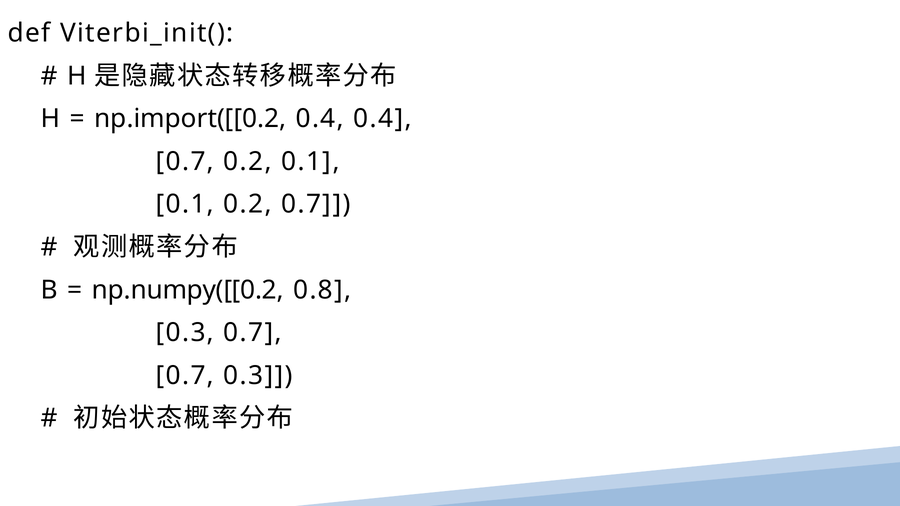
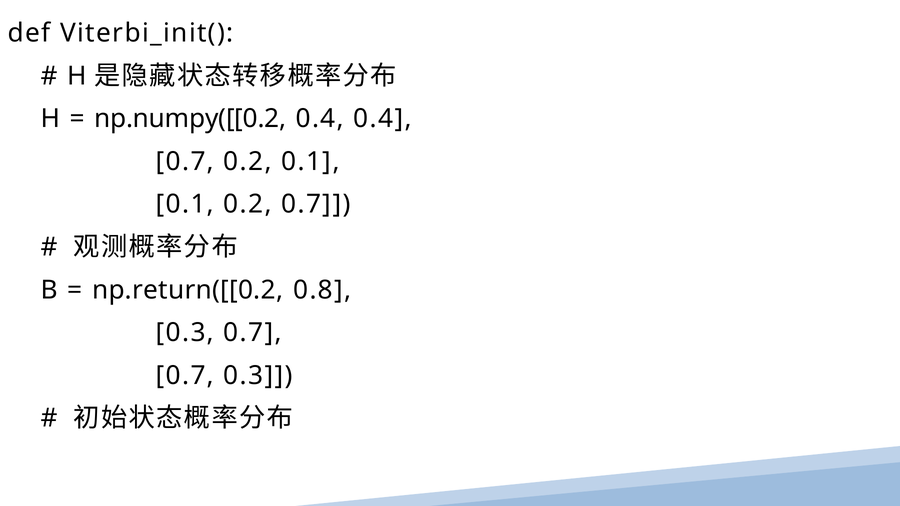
np.import([[0.2: np.import([[0.2 -> np.numpy([[0.2 (190, 119)
np.numpy([[0.2: np.numpy([[0.2 -> np.return([[0.2 (188, 290)
